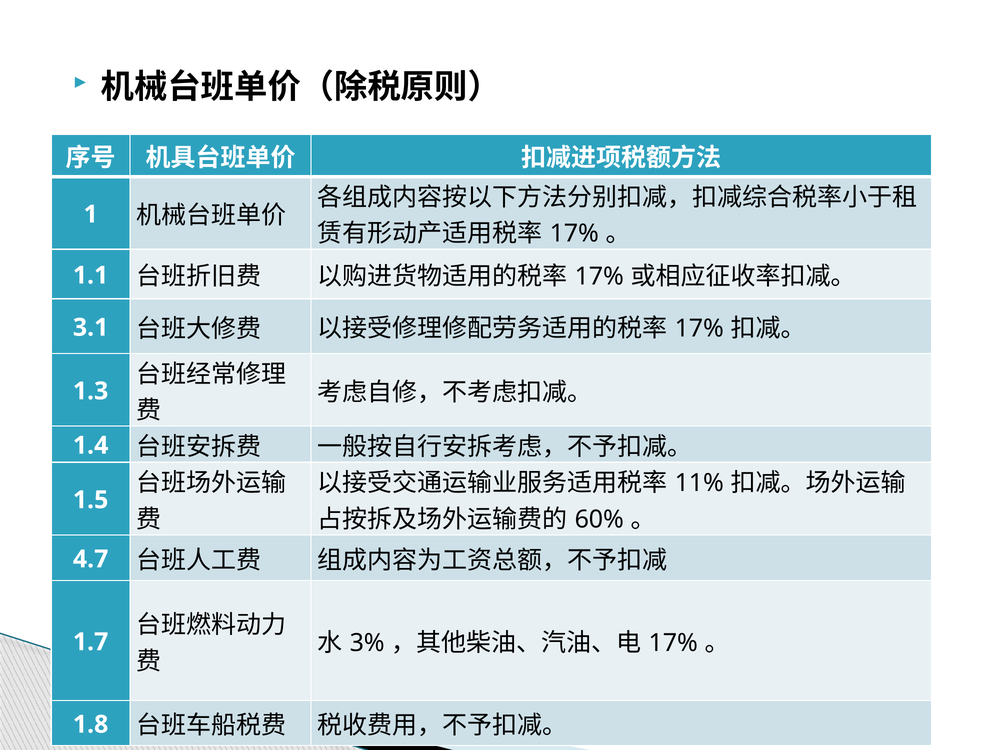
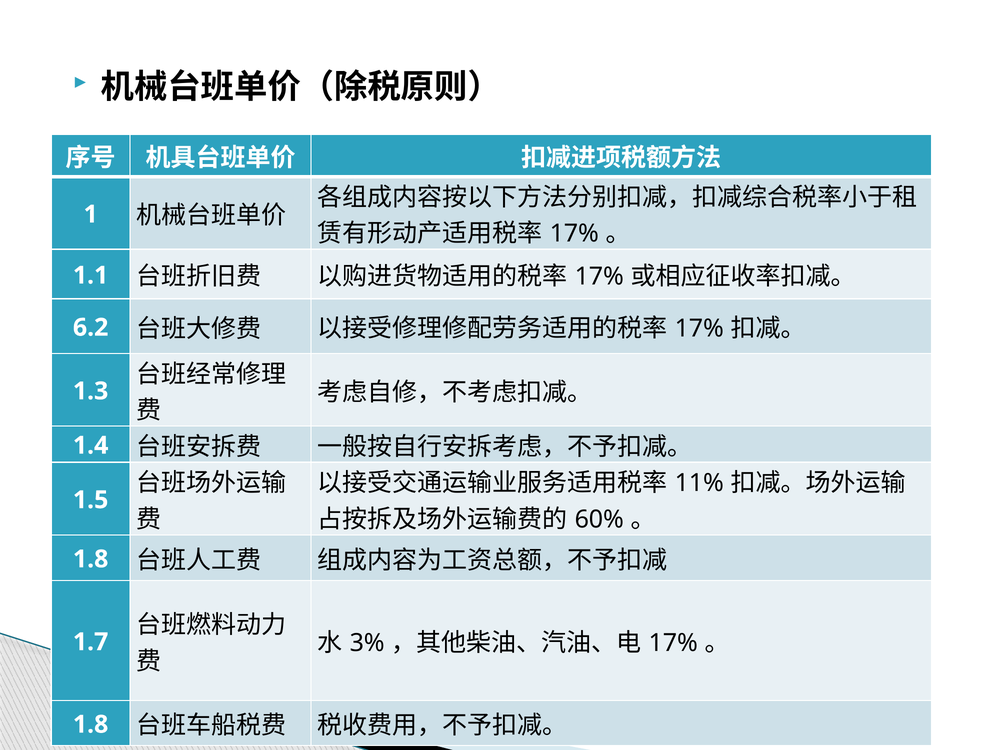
3.1: 3.1 -> 6.2 (91, 327)
4.7: 4.7 -> 1.8 (91, 559)
